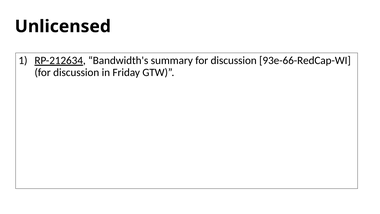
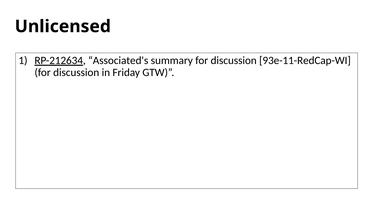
Bandwidth's: Bandwidth's -> Associated's (118, 60)
93e-66-RedCap-WI: 93e-66-RedCap-WI -> 93e-11-RedCap-WI (305, 60)
